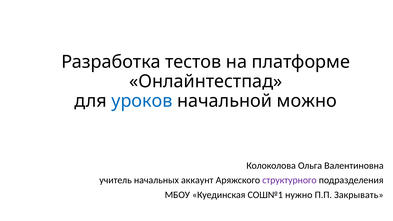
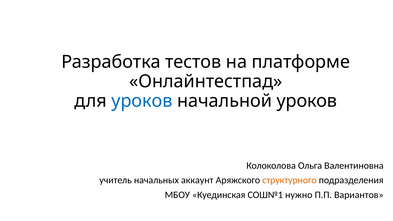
начальной можно: можно -> уроков (307, 101)
структурного colour: purple -> orange (289, 180)
Закрывать: Закрывать -> Вариантов (359, 195)
